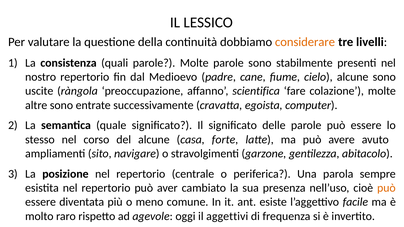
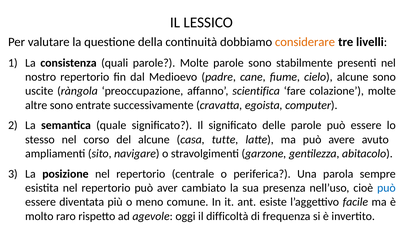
forte: forte -> tutte (225, 140)
può colour: orange -> blue (386, 188)
aggettivi: aggettivi -> difficoltà (227, 216)
